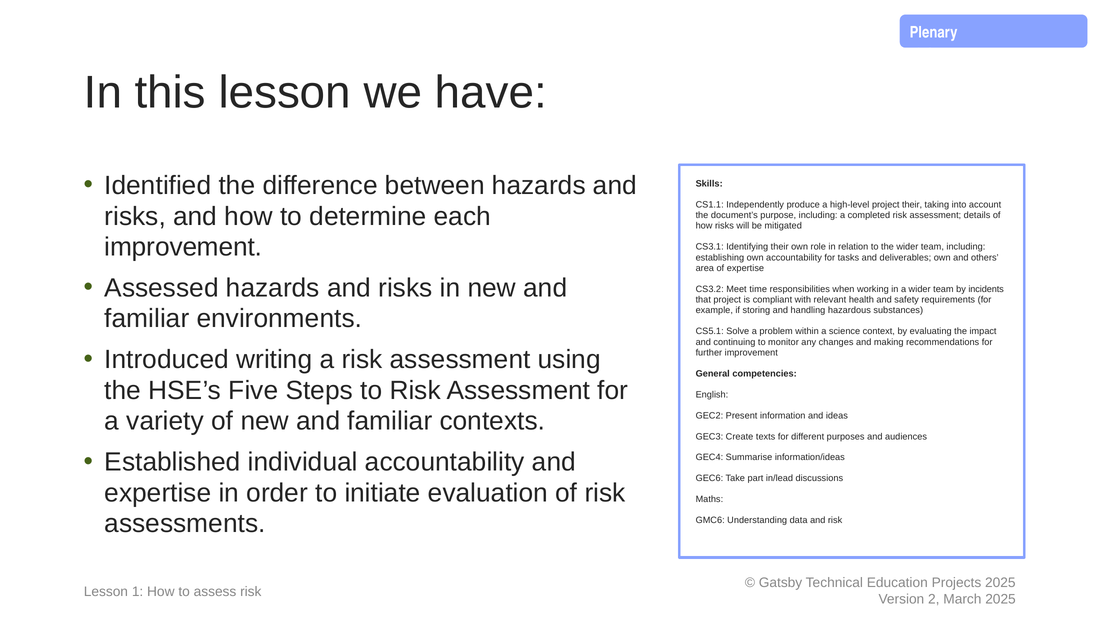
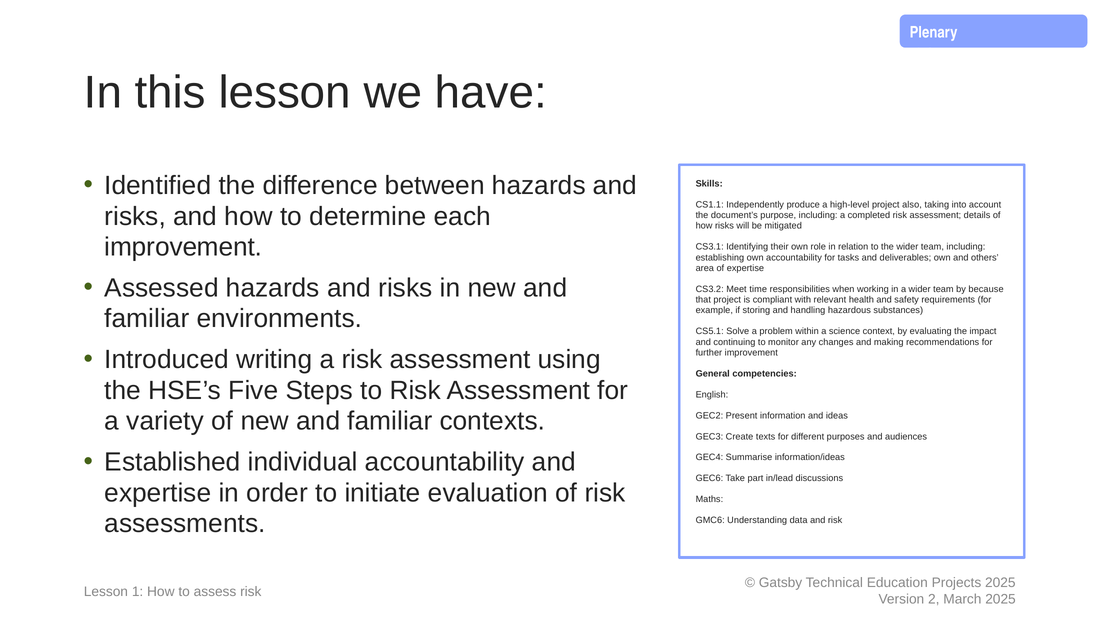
project their: their -> also (912, 204)
incidents: incidents -> because (986, 289)
